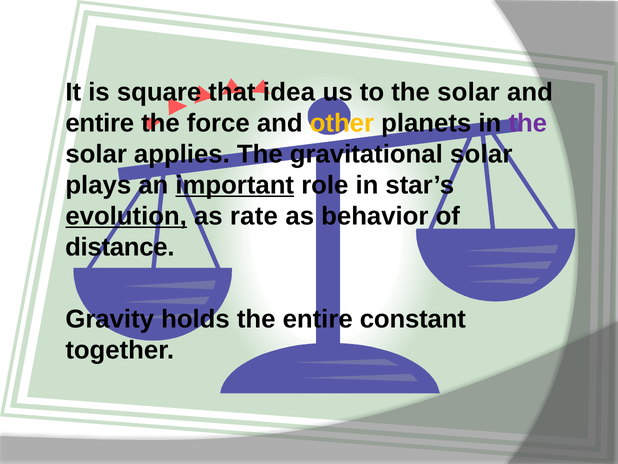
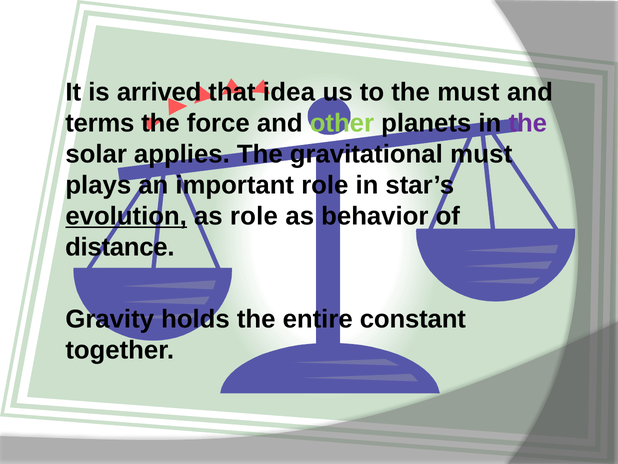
square: square -> arrived (159, 92)
to the solar: solar -> must (468, 92)
entire: entire -> terms (100, 123)
other colour: yellow -> light green (342, 123)
gravitational solar: solar -> must (481, 154)
important underline: present -> none (235, 185)
as rate: rate -> role (254, 216)
